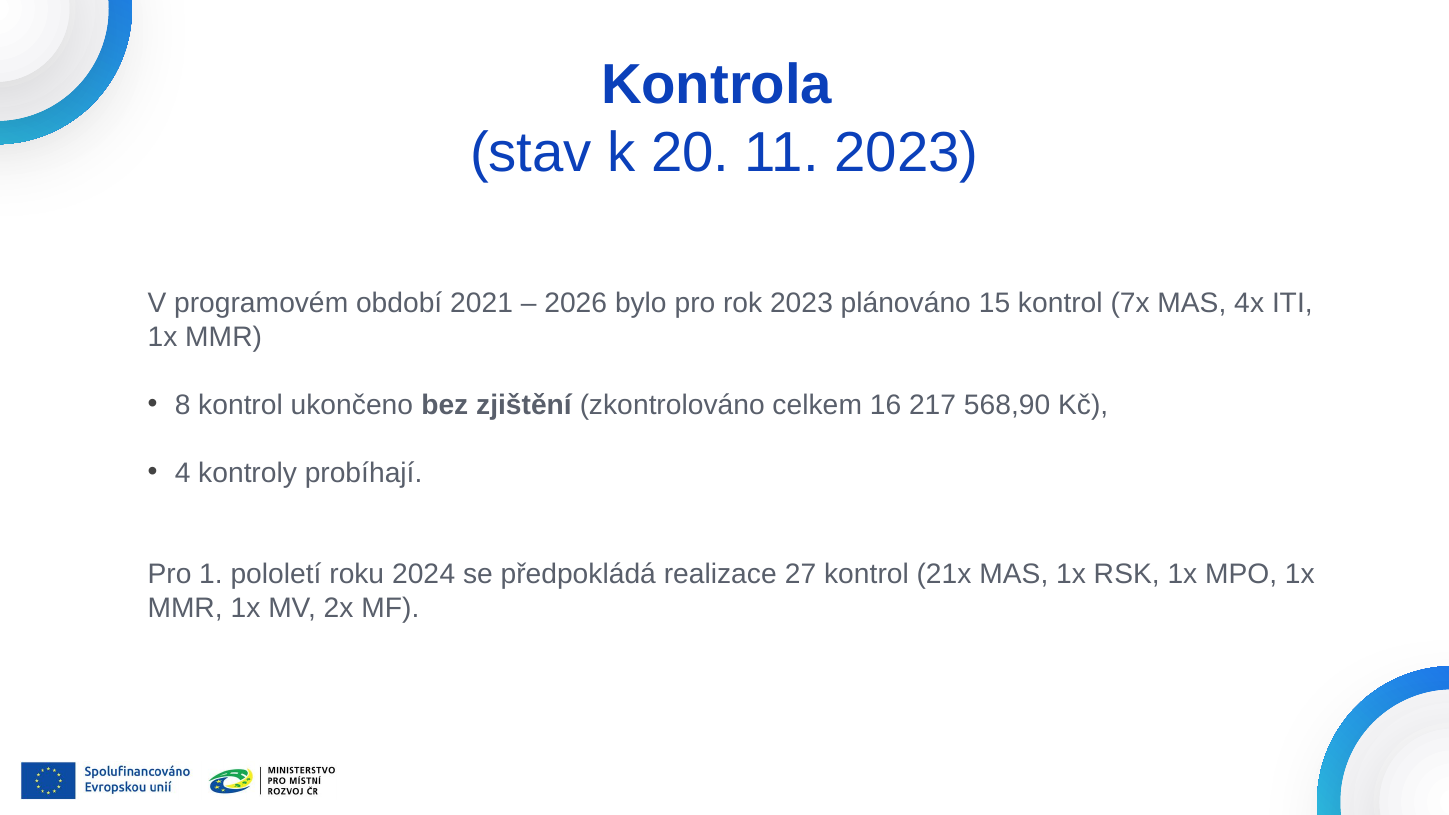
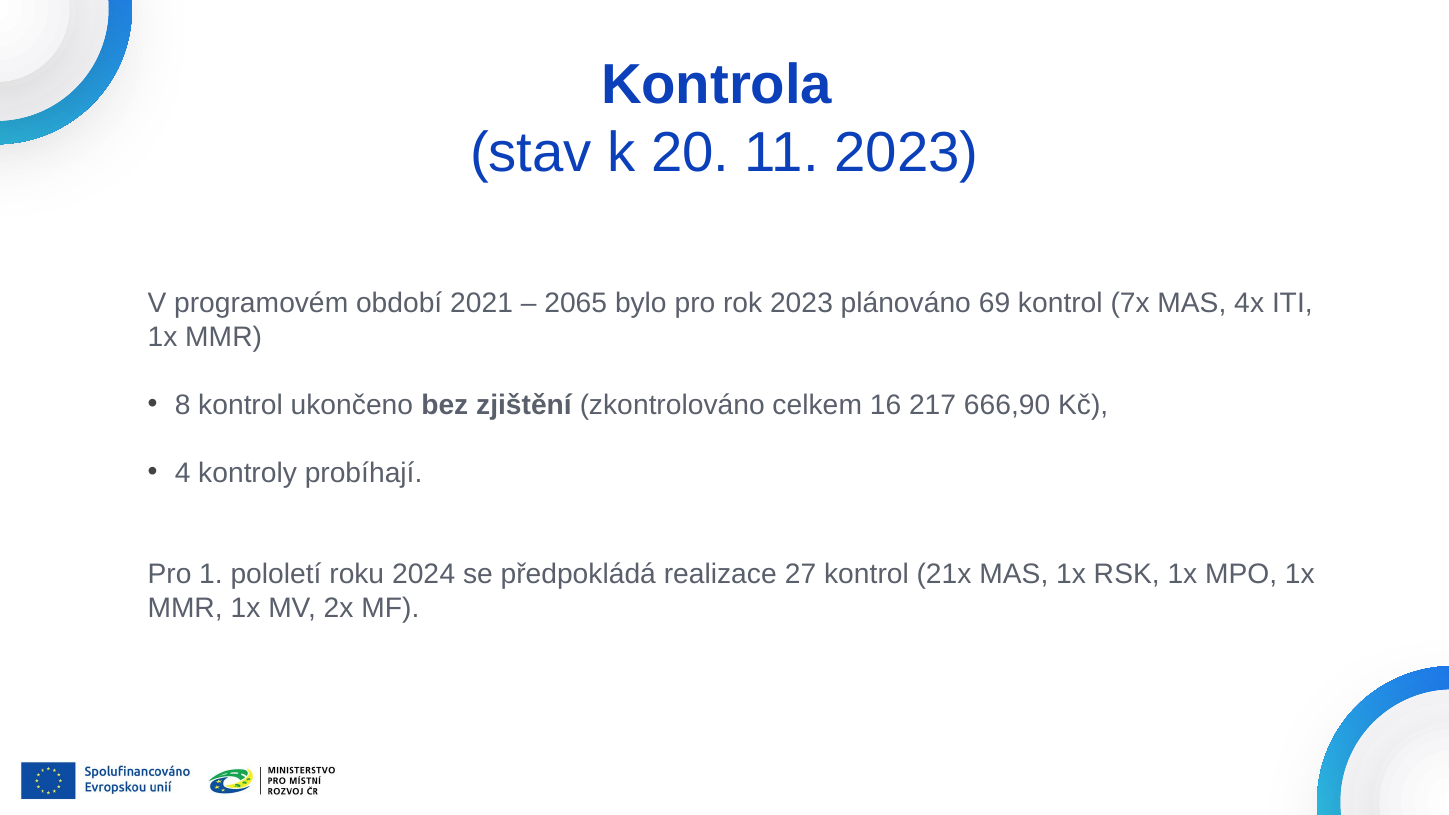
2026: 2026 -> 2065 (576, 304)
15: 15 -> 69 (995, 304)
568,90: 568,90 -> 666,90 (1007, 405)
